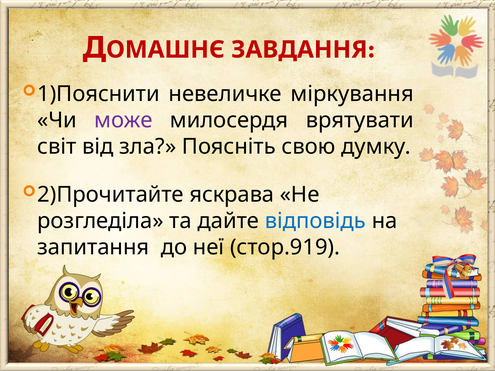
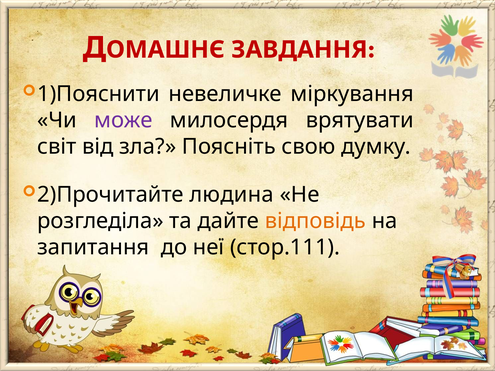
яскрава: яскрава -> людина (232, 195)
відповідь colour: blue -> orange (315, 221)
стор.919: стор.919 -> стор.111 (285, 247)
